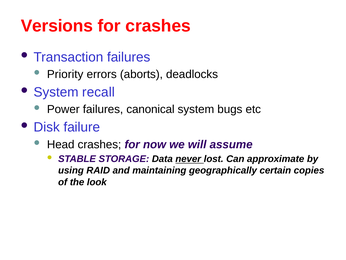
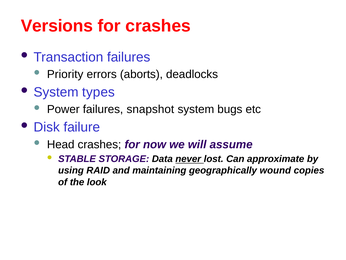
recall: recall -> types (99, 92)
canonical: canonical -> snapshot (150, 109)
certain: certain -> wound (275, 170)
